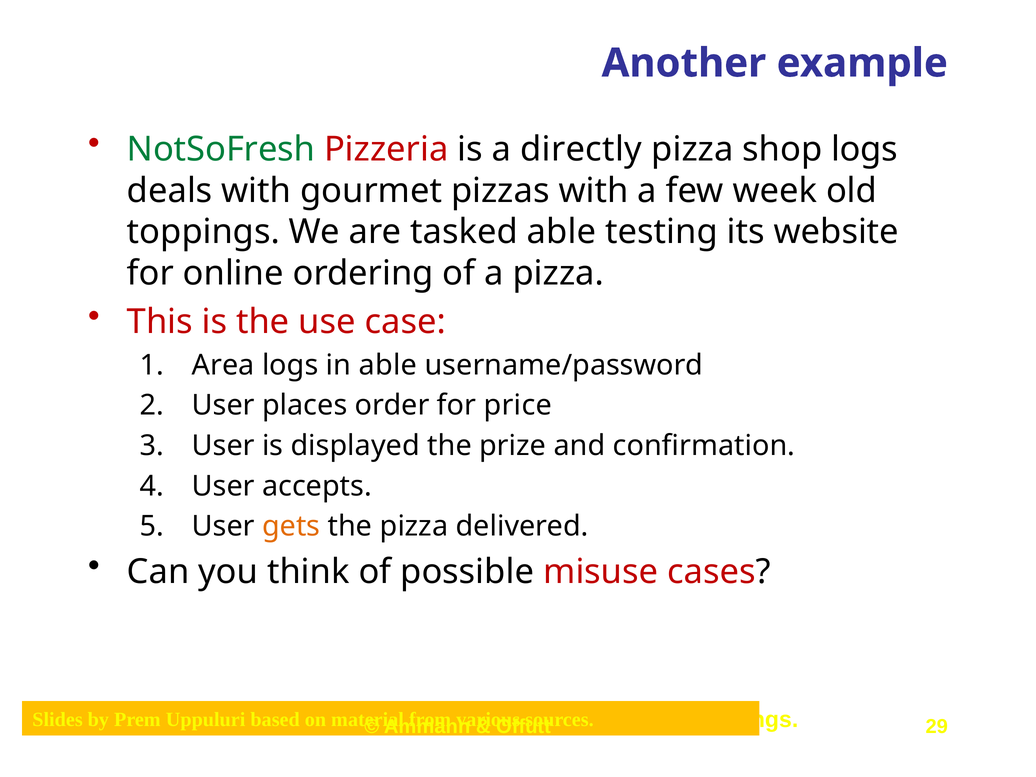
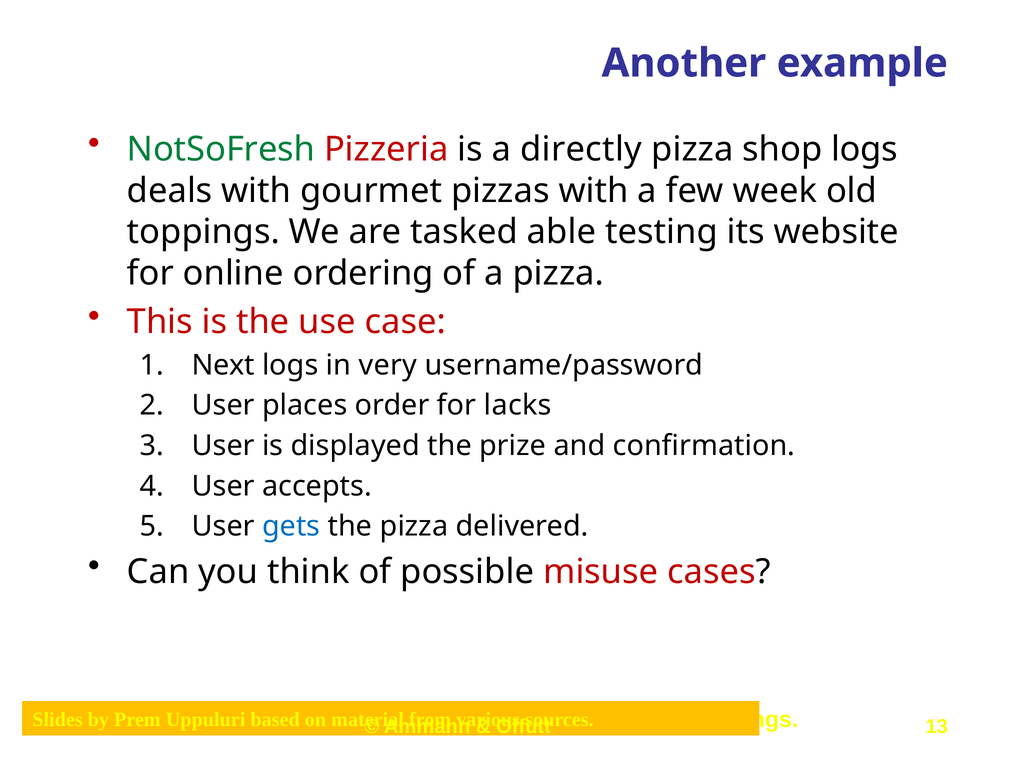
Area: Area -> Next (223, 365)
in able: able -> very (388, 365)
price: price -> lacks (518, 405)
gets colour: orange -> blue (291, 526)
29: 29 -> 13 (937, 727)
